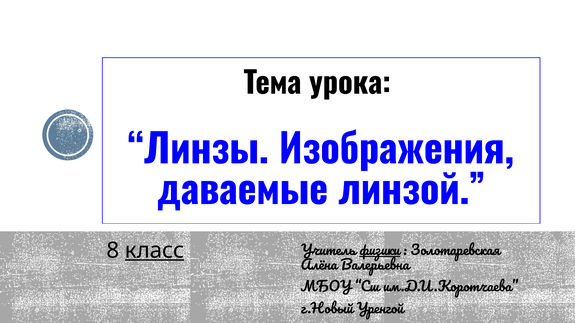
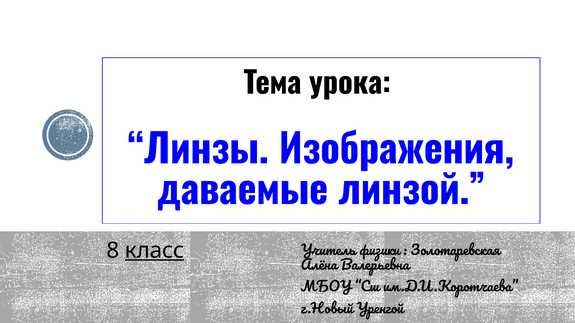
физики underline: present -> none (380, 251)
